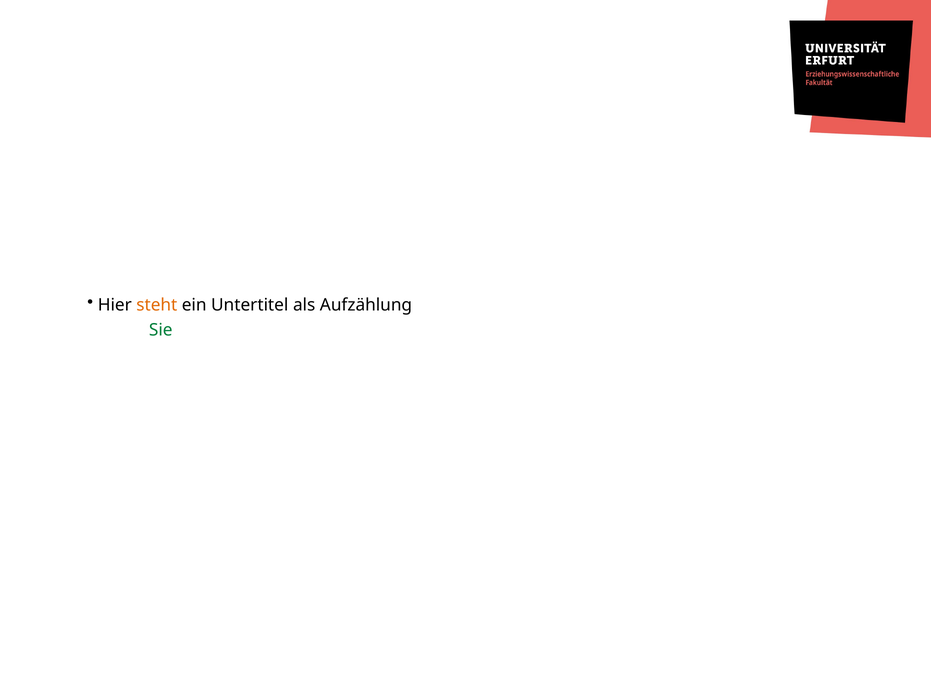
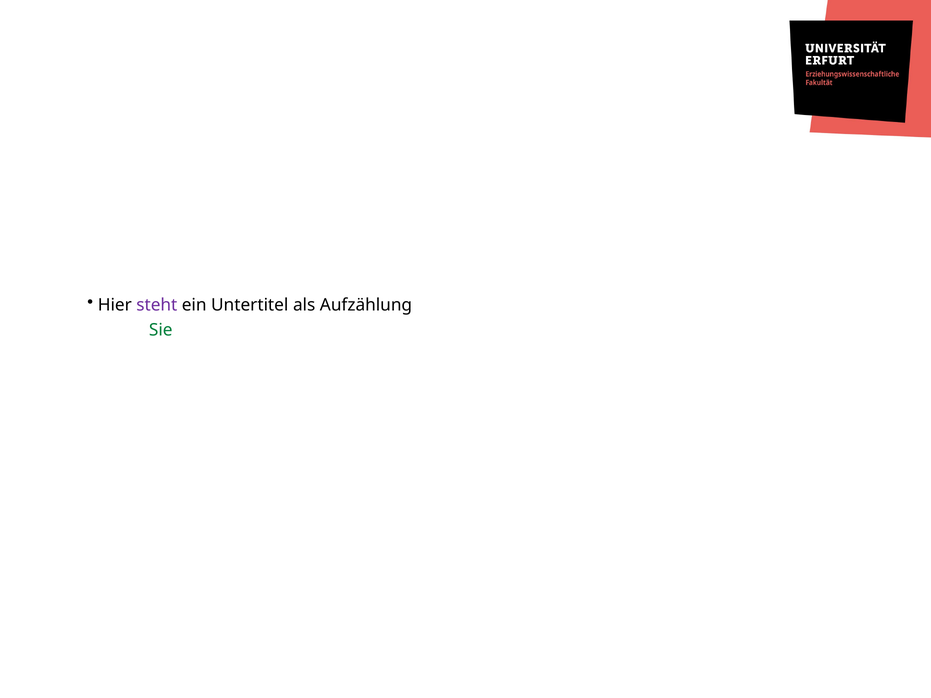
steht colour: orange -> purple (157, 305)
